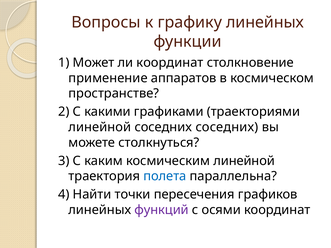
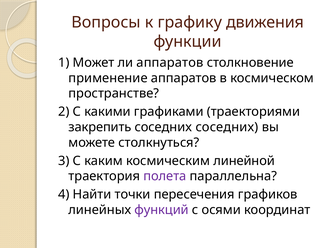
графику линейных: линейных -> движения (265, 22)
ли координат: координат -> аппаратов (170, 63)
линейной: линейной -> закрепить (100, 127)
полета colour: blue -> purple (165, 176)
